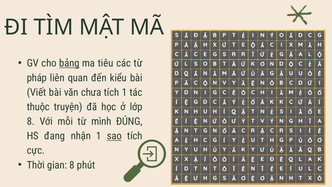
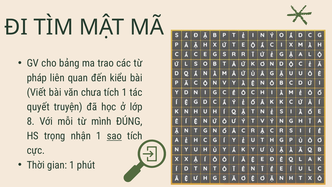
bảng underline: present -> none (69, 63)
tiêu: tiêu -> trao (106, 63)
thuộc: thuộc -> quyết (38, 107)
đang: đang -> trọng (55, 136)
gian 8: 8 -> 1 (72, 165)
